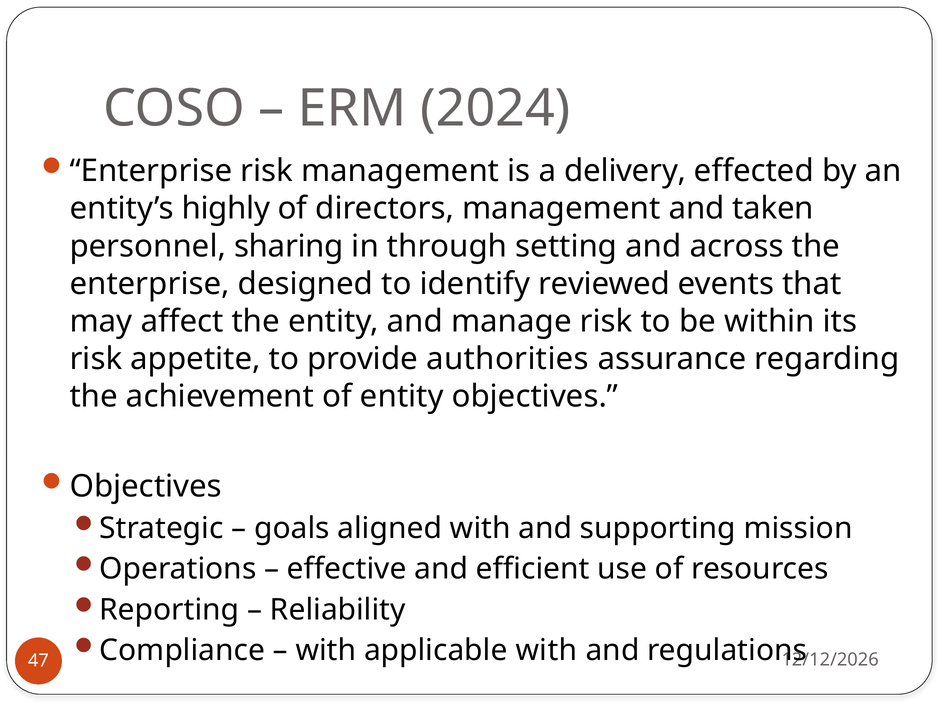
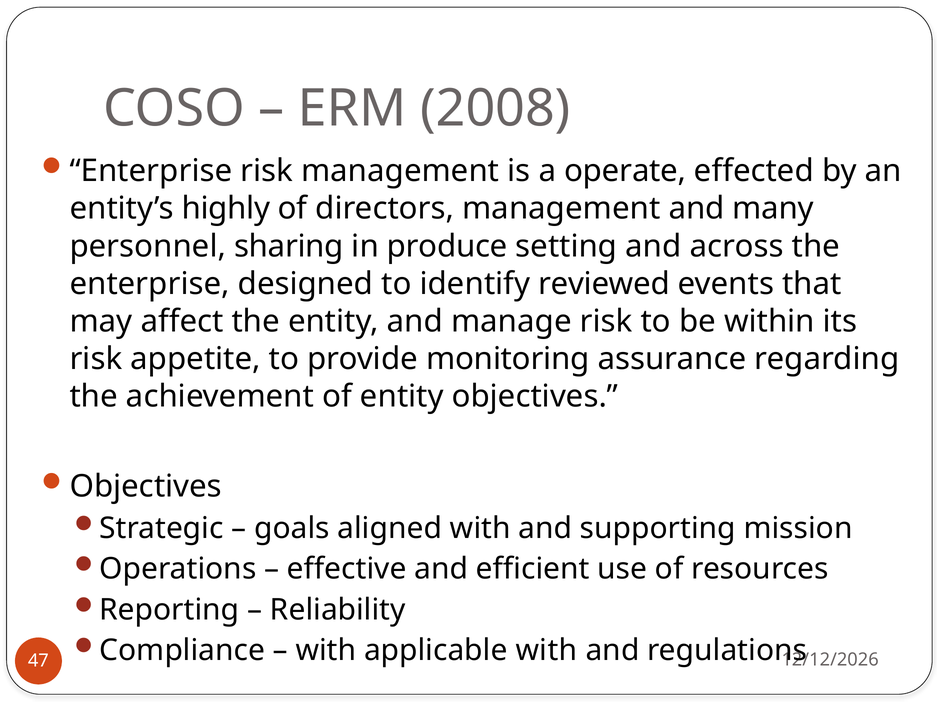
2024: 2024 -> 2008 (495, 109)
delivery: delivery -> operate (625, 171)
taken: taken -> many (773, 209)
through: through -> produce (447, 246)
authorities: authorities -> monitoring (508, 359)
